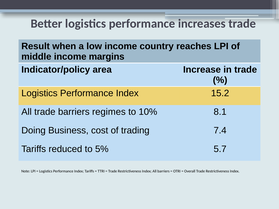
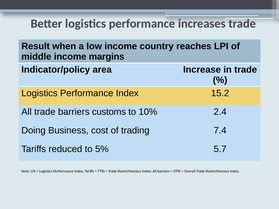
regimes: regimes -> customs (109, 112)
8.1: 8.1 -> 2.4 (220, 112)
